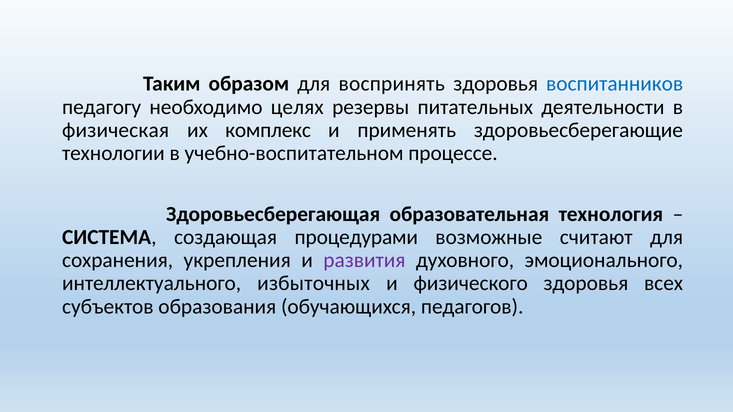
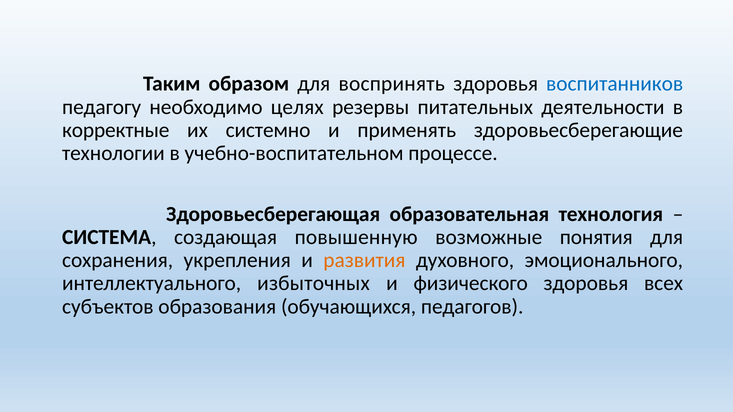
физическая: физическая -> корректные (116, 130)
комплекс: комплекс -> системно (268, 130)
процедурами: процедурами -> повышенную (356, 238)
считают: считают -> понятия (596, 238)
развития colour: purple -> orange (364, 261)
